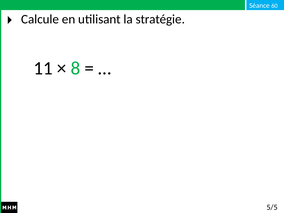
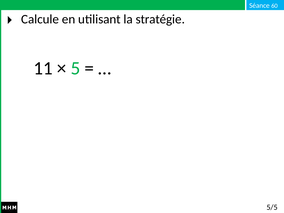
8: 8 -> 5 (75, 68)
